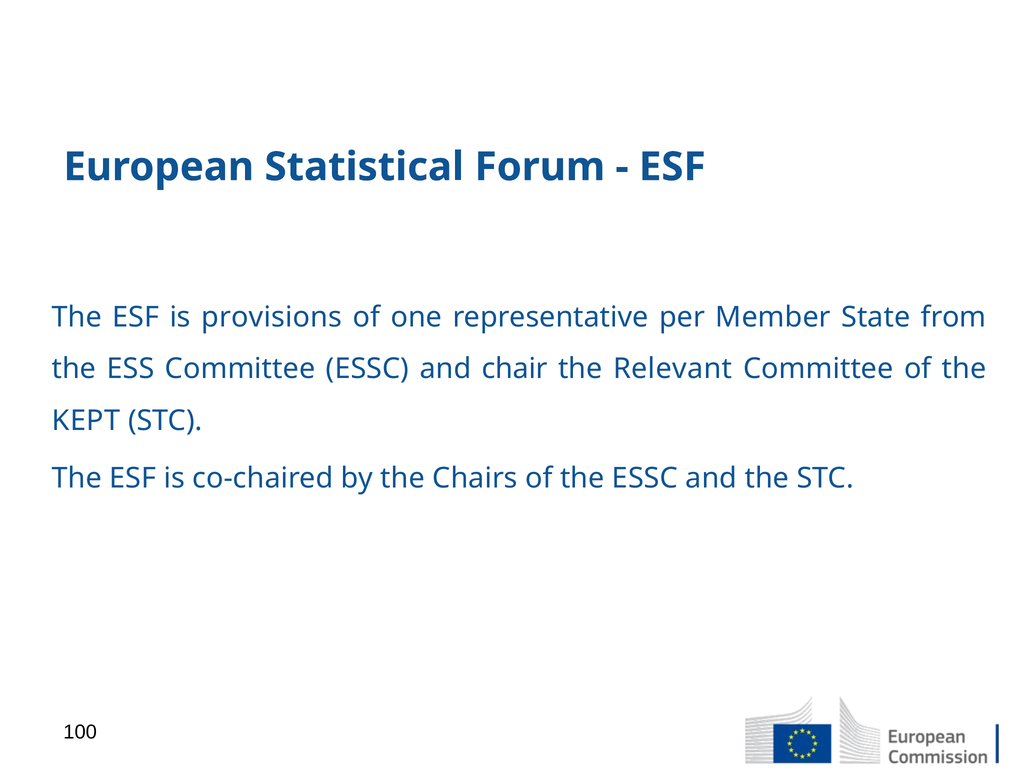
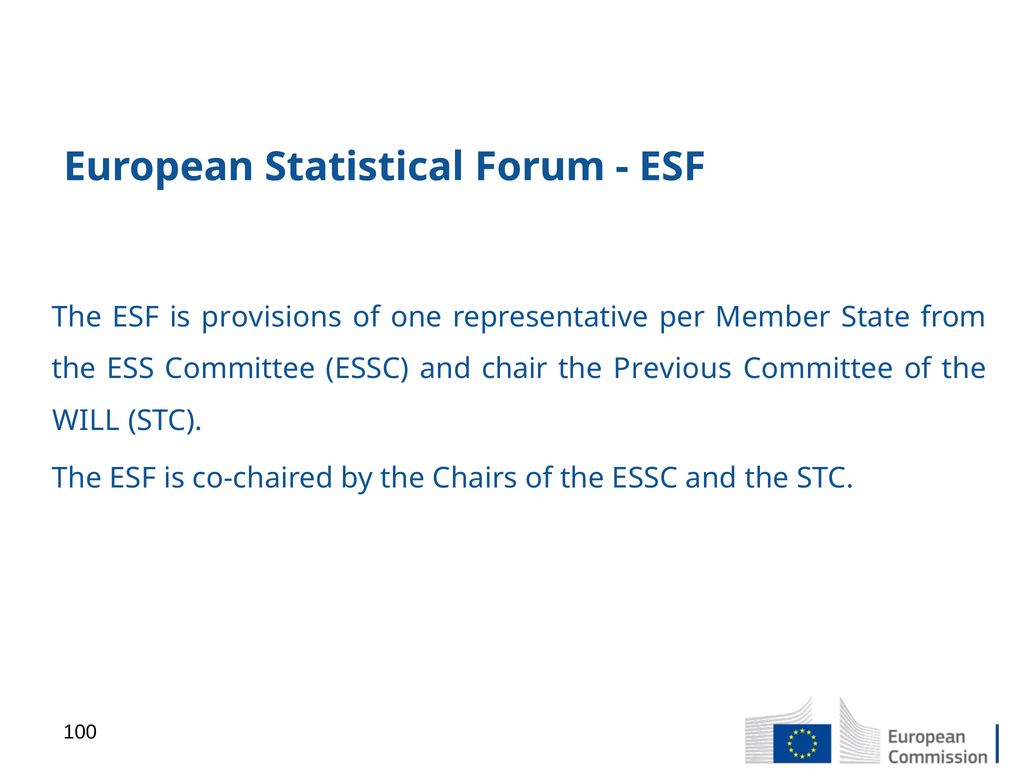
Relevant: Relevant -> Previous (673, 369)
KEPT: KEPT -> WILL (86, 421)
